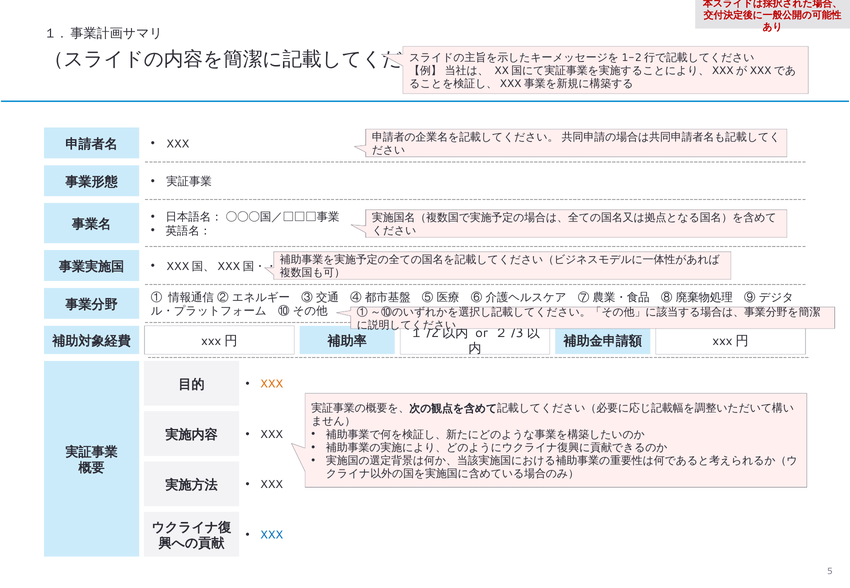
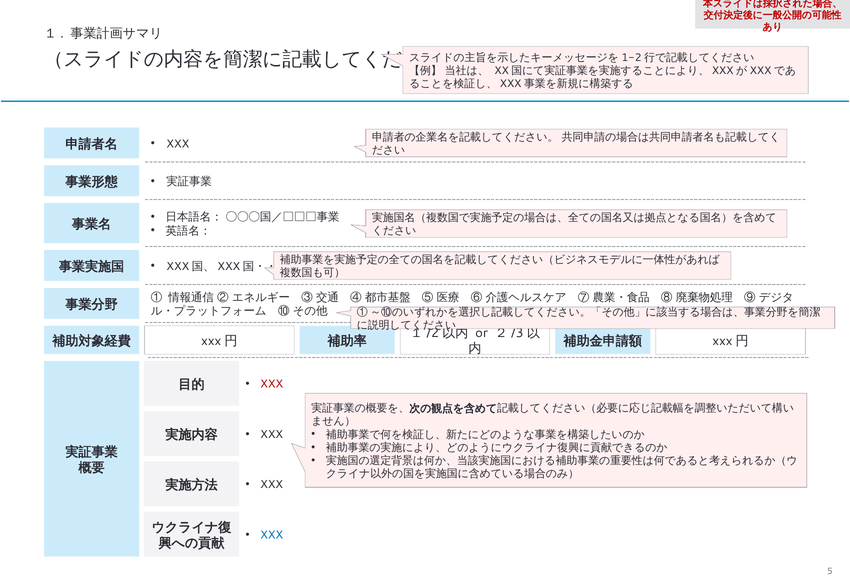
XXX colour: orange -> red (272, 384)
